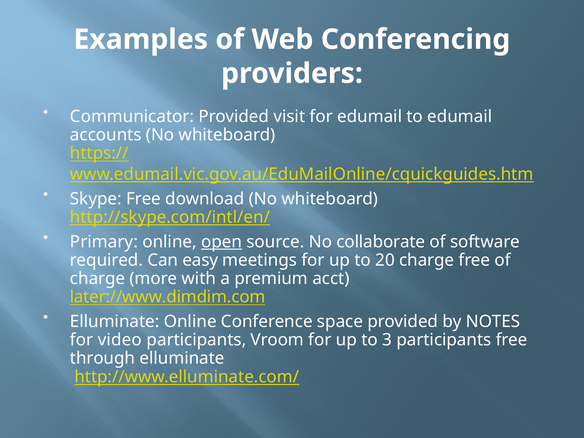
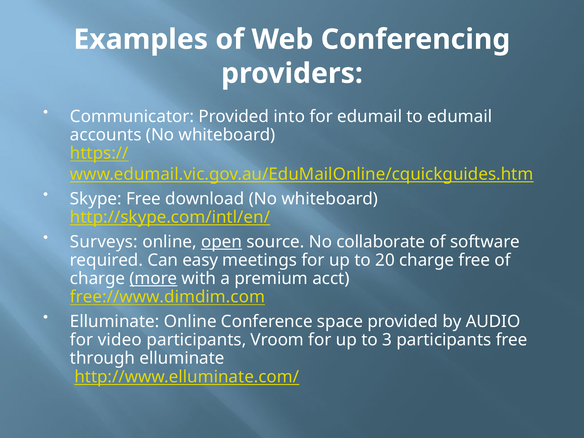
visit: visit -> into (289, 116)
Primary: Primary -> Surveys (104, 242)
more underline: none -> present (153, 279)
later://www.dimdim.com: later://www.dimdim.com -> free://www.dimdim.com (167, 297)
NOTES: NOTES -> AUDIO (493, 322)
